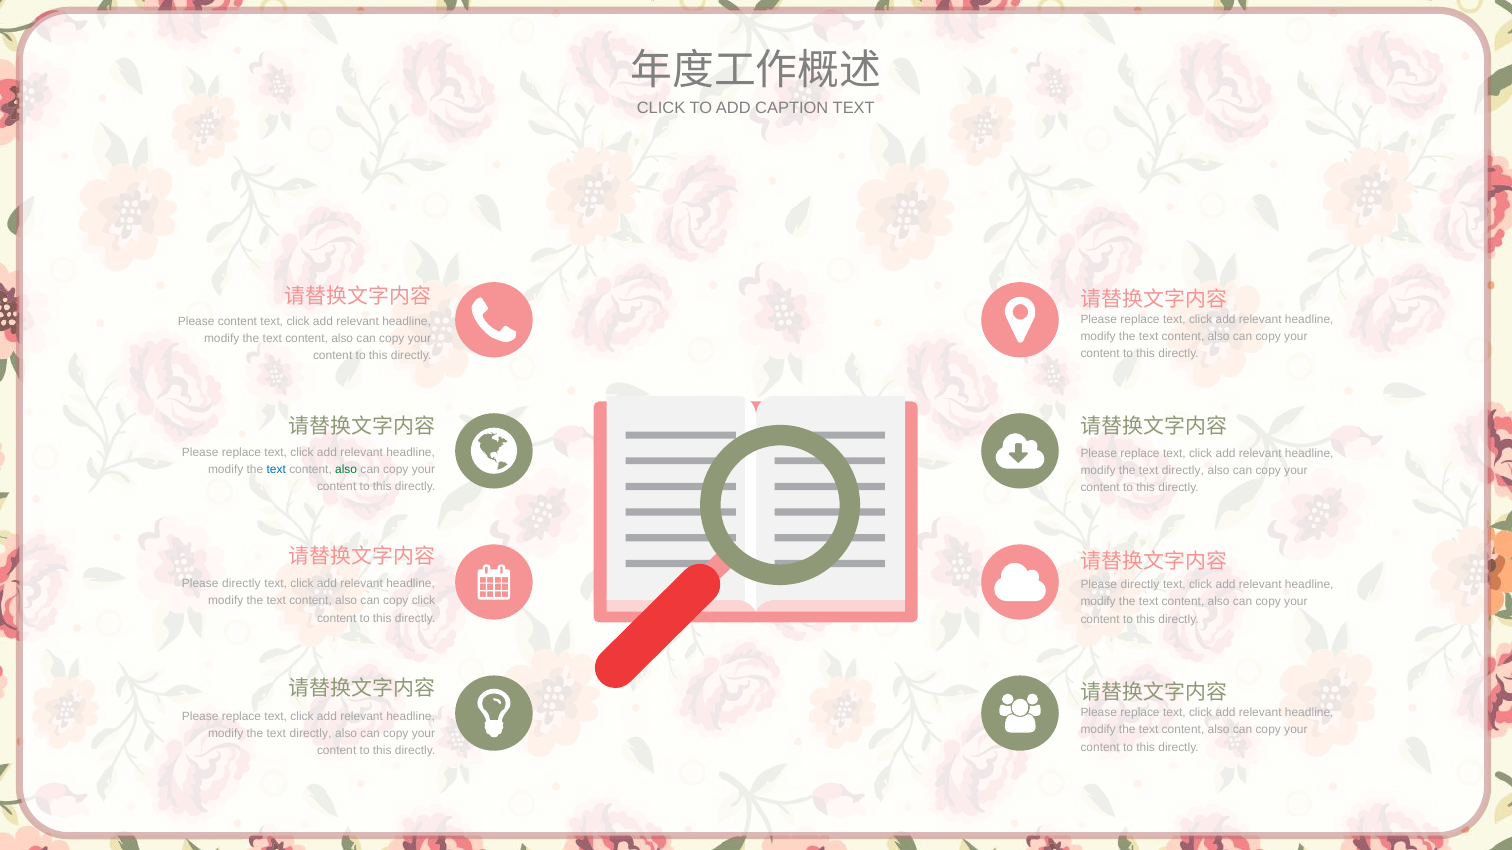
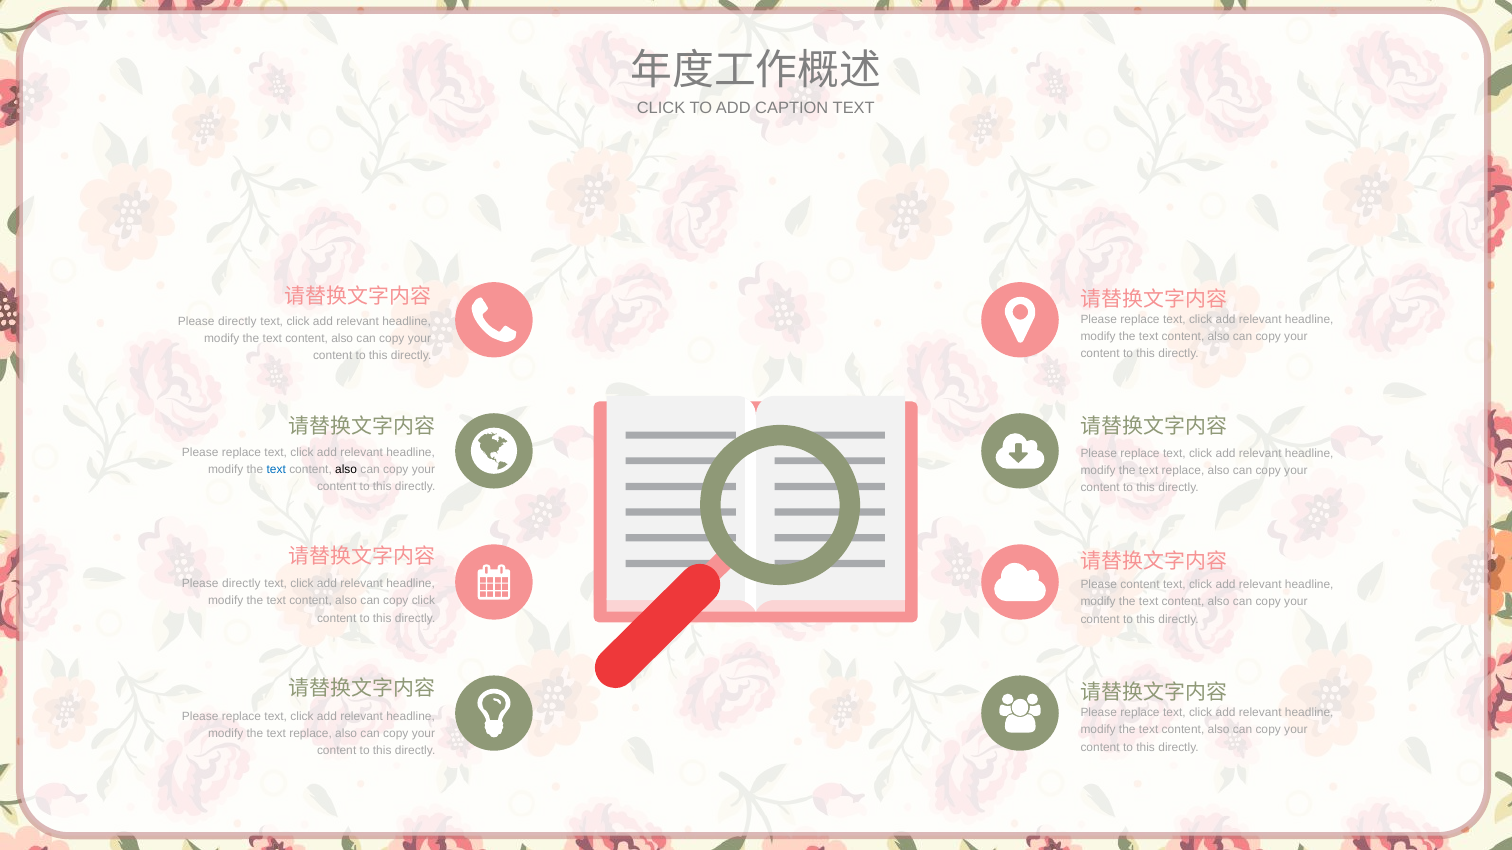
content: content -> directly (237, 322)
also colour: green -> black (346, 470)
directly: directly -> replace (1183, 471)
directly: directly -> content (1140, 585)
directly: directly -> replace (311, 734)
